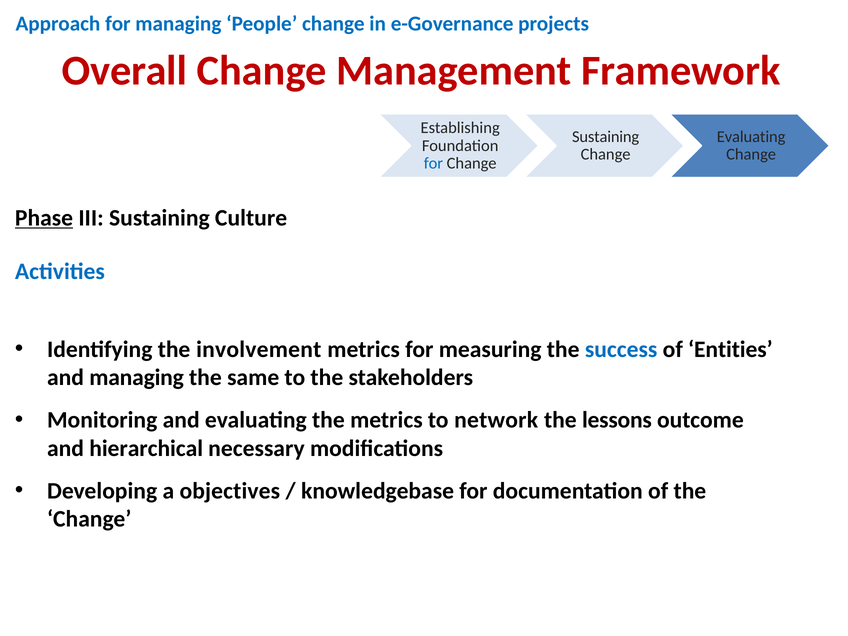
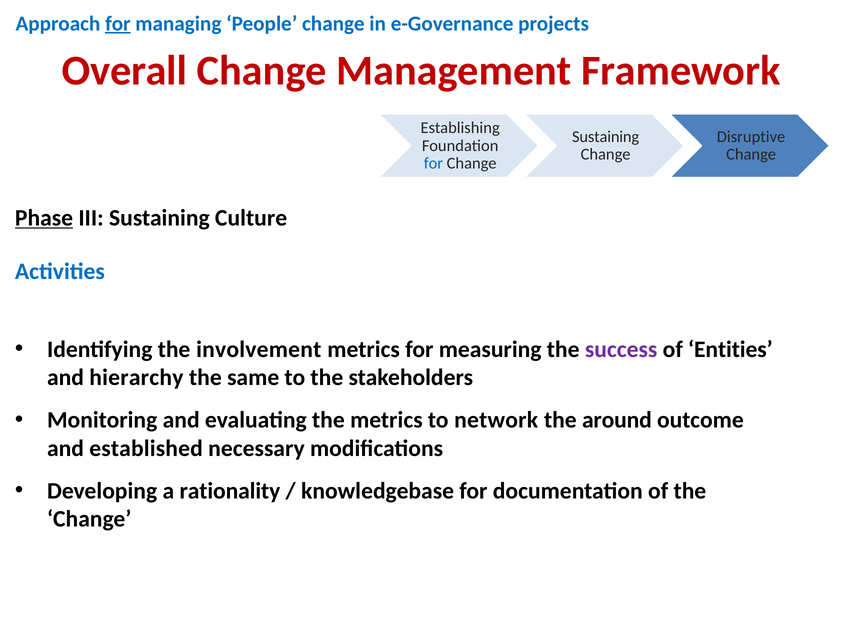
for underline: none -> present (118, 24)
Evaluating: Evaluating -> Disruptive (751, 137)
success colour: blue -> purple (621, 349)
and managing: managing -> hierarchy (136, 378)
lessons: lessons -> around (617, 420)
hierarchical: hierarchical -> established (146, 448)
objectives: objectives -> rationality (230, 491)
